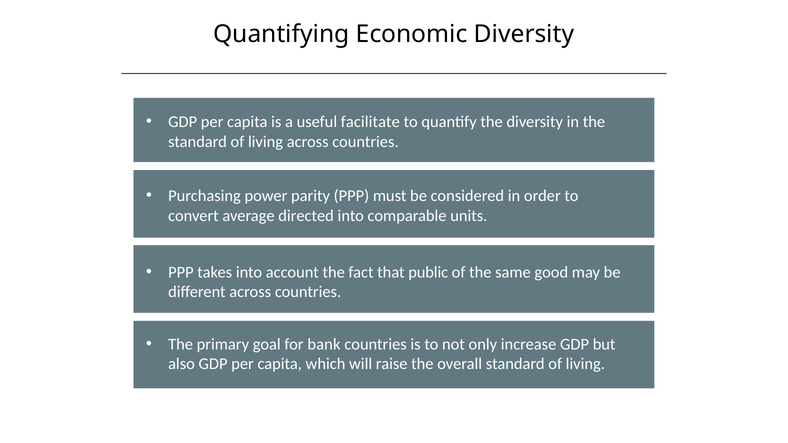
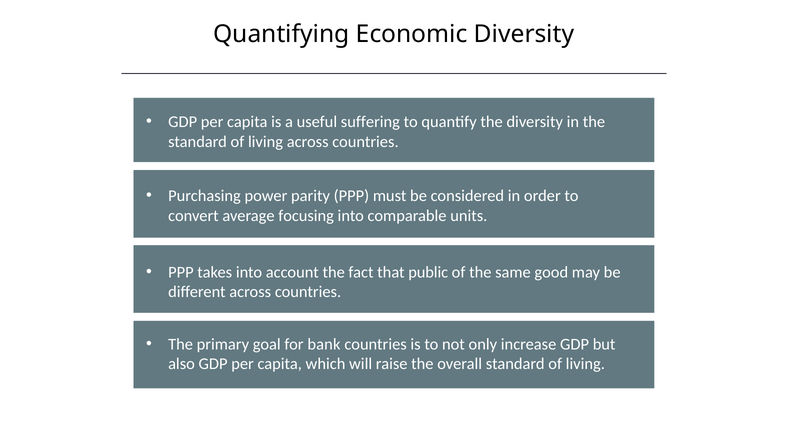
facilitate: facilitate -> suffering (370, 122)
directed: directed -> focusing (306, 216)
